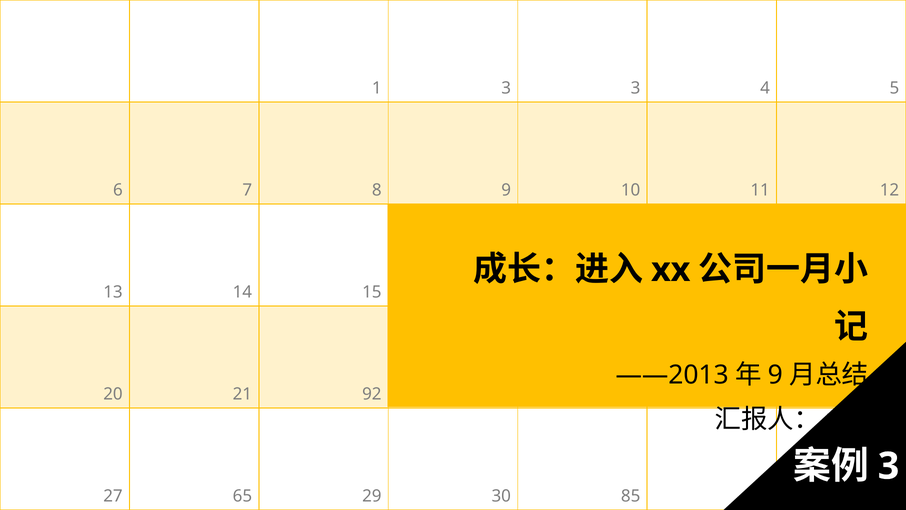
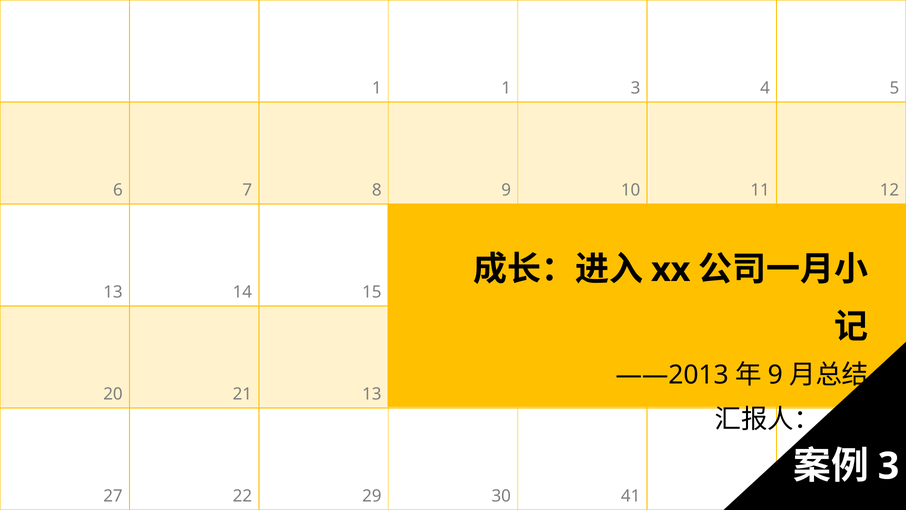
1 3: 3 -> 1 (506, 88)
21 92: 92 -> 13 (372, 394)
65: 65 -> 22 (242, 496)
85: 85 -> 41 (631, 496)
